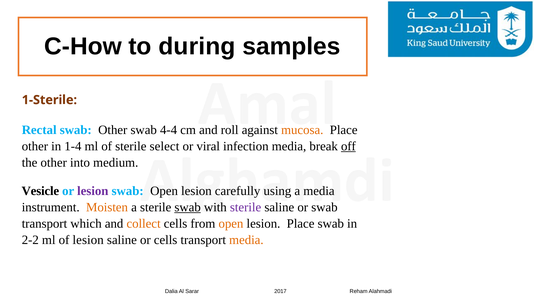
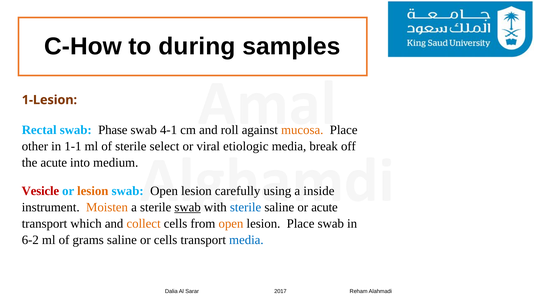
1-Sterile: 1-Sterile -> 1-Lesion (49, 100)
swab Other: Other -> Phase (113, 130)
4-4: 4-4 -> 4-1 (169, 130)
1-4: 1-4 -> 1-1 (73, 146)
infection: infection -> etiologic (246, 146)
off underline: present -> none (348, 146)
the other: other -> acute (54, 163)
Vesicle colour: black -> red (40, 191)
lesion colour: purple -> orange (93, 191)
a media: media -> inside (319, 191)
sterile colour: purple -> blue (246, 208)
or swab: swab -> acute (324, 208)
2-2: 2-2 -> 6-2 (30, 240)
of lesion: lesion -> grams (88, 240)
media colour: orange -> blue (246, 240)
